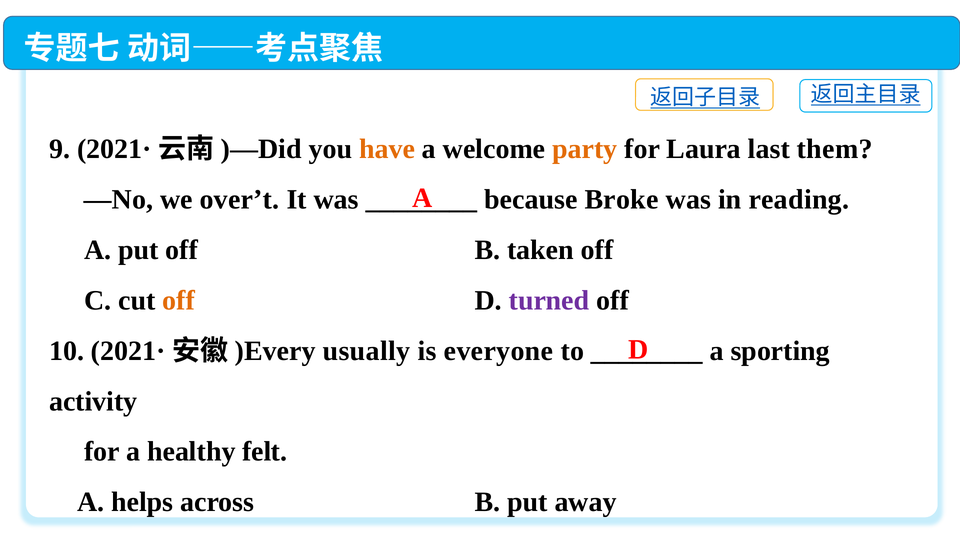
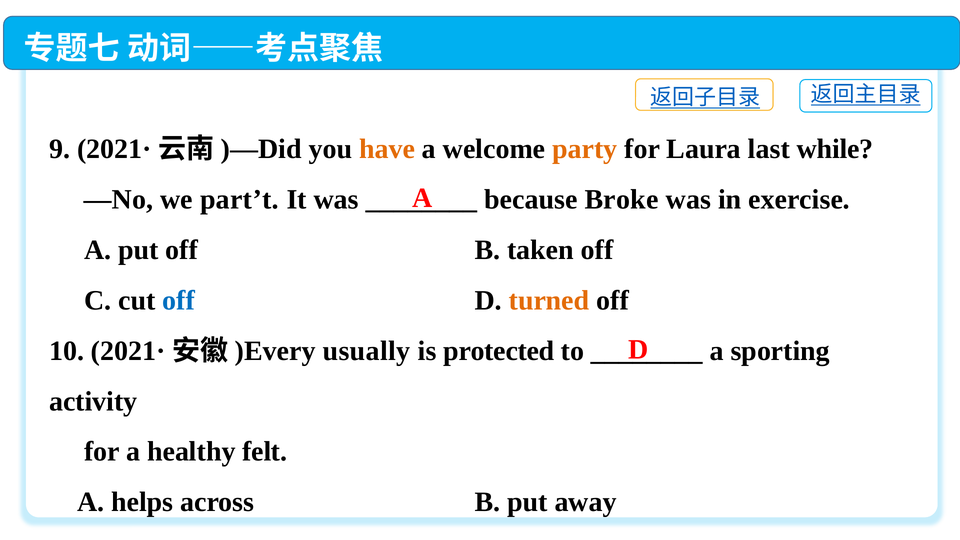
them: them -> while (835, 149)
over’t: over’t -> part’t (239, 200)
reading: reading -> exercise (799, 200)
off colour: orange -> blue (179, 300)
turned colour: purple -> orange (549, 300)
everyone: everyone -> protected (499, 351)
